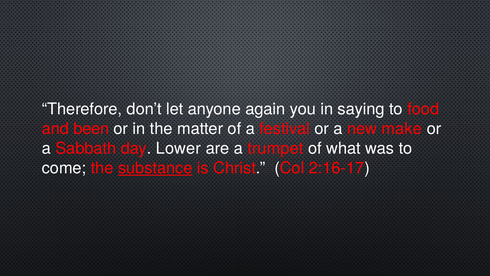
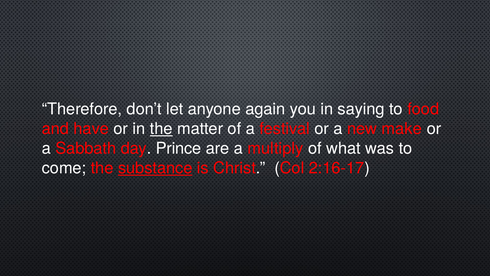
been: been -> have (91, 129)
the underline: none -> present (161, 129)
Lower: Lower -> Prince (179, 148)
trumpet: trumpet -> multiply (275, 148)
